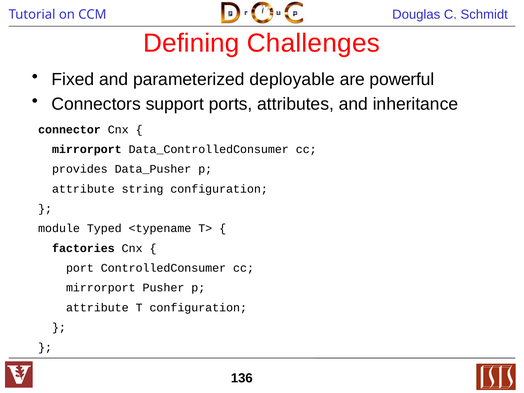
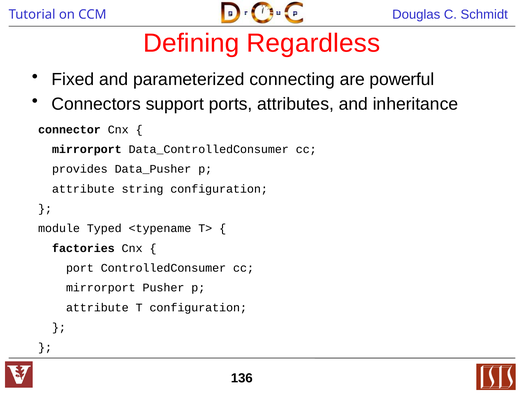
Challenges: Challenges -> Regardless (313, 43)
deployable: deployable -> connecting (292, 80)
